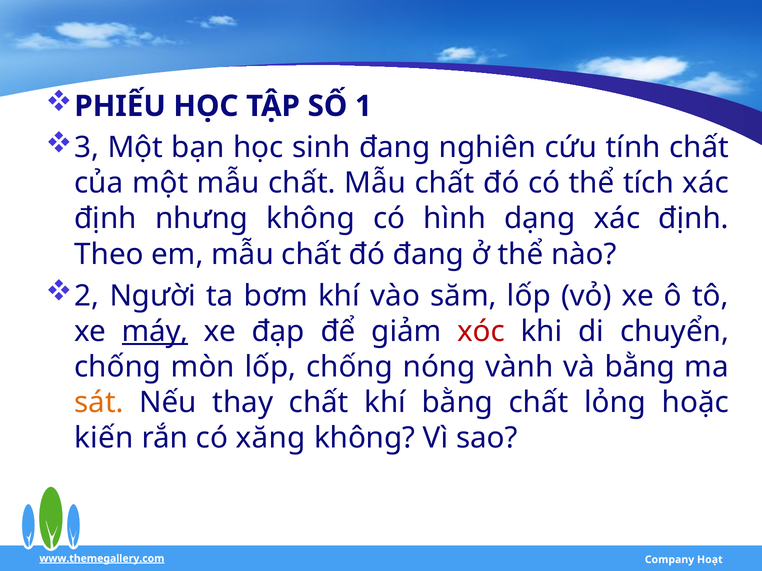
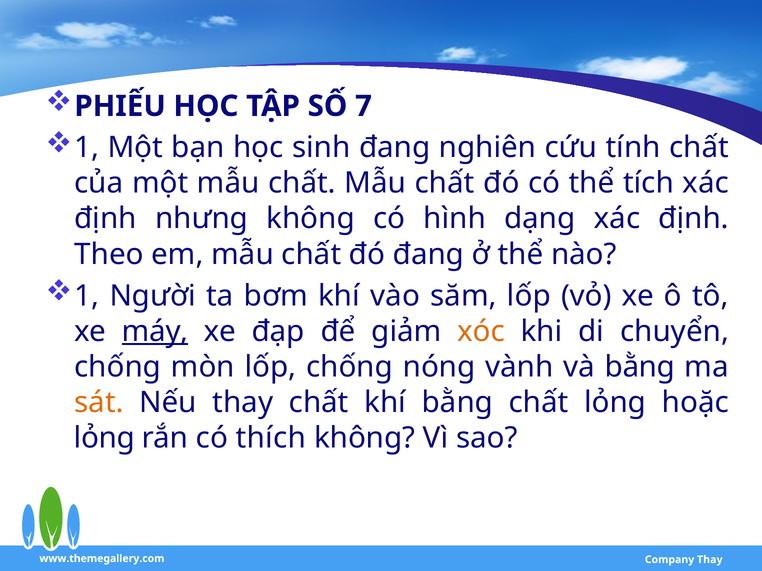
1: 1 -> 7 (363, 106)
3: 3 -> 1 (87, 148)
2: 2 -> 1 (87, 296)
xóc colour: red -> orange (481, 332)
kiến: kiến -> lỏng (104, 438)
xăng: xăng -> thích (271, 438)
www.themegallery.com underline: present -> none (102, 559)
Company Hoạt: Hoạt -> Thay (710, 560)
